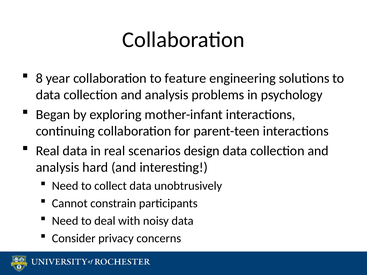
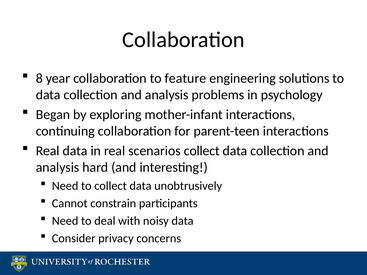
scenarios design: design -> collect (202, 151)
